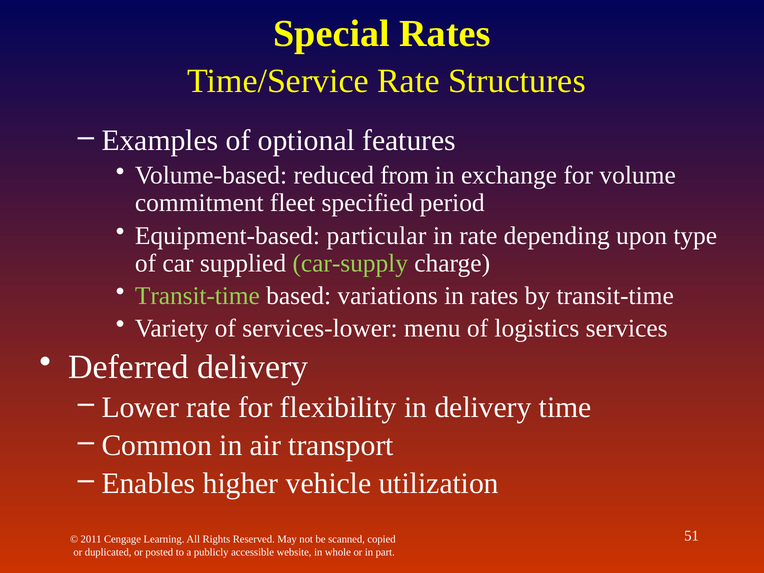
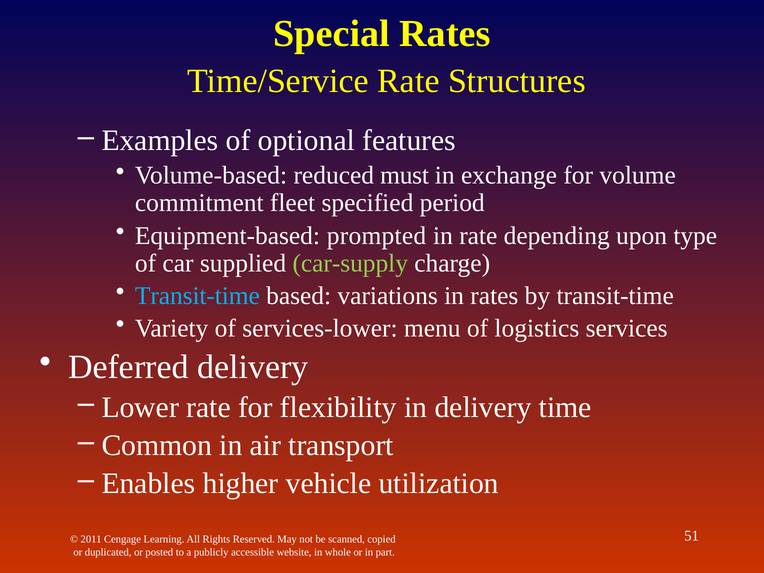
from: from -> must (405, 176)
particular: particular -> prompted (376, 236)
Transit-time colour: light green -> light blue (197, 296)
